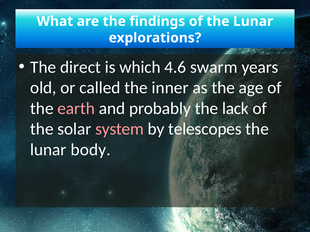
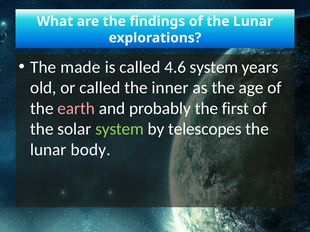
direct: direct -> made (80, 67)
is which: which -> called (140, 67)
4.6 swarm: swarm -> system (214, 67)
lack: lack -> first (235, 109)
system colour: pink -> light green (120, 129)
